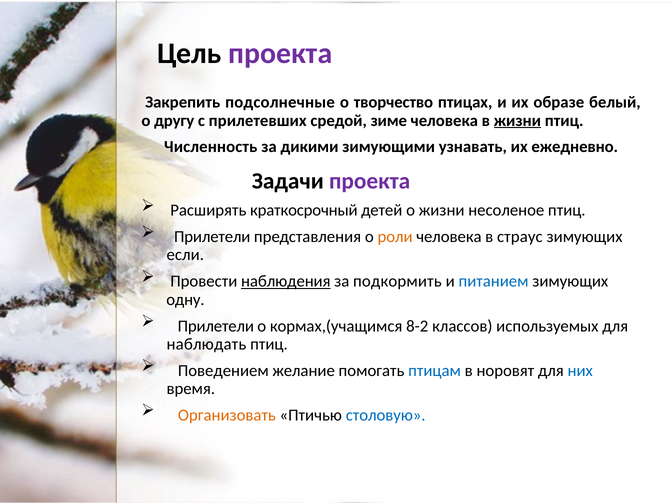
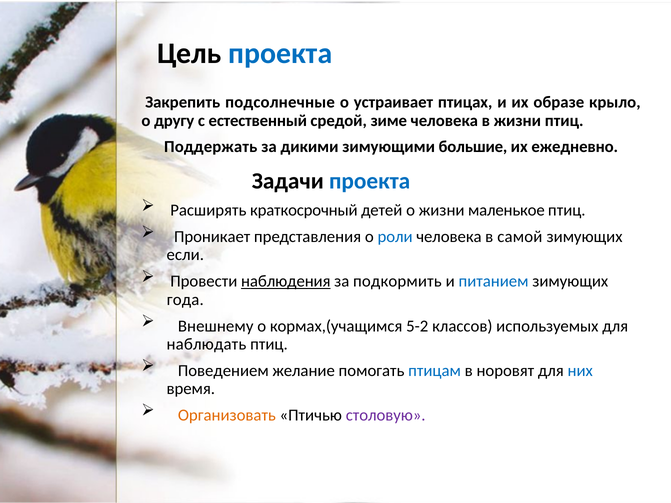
проекта colour: purple -> blue (280, 54)
творчество: творчество -> устраивает (393, 102)
белый: белый -> крыло (615, 102)
прилетевших: прилетевших -> естественный (258, 121)
жизни underline: present -> none (517, 121)
Численность: Численность -> Поддержать (211, 147)
узнавать: узнавать -> большие (473, 147)
проекта colour: purple -> blue (370, 181)
несоленое: несоленое -> маленькое (506, 210)
Прилетели: Прилетели -> Проникает (212, 237)
роли colour: orange -> blue (395, 237)
страус: страус -> самой (520, 237)
одну: одну -> года (185, 300)
Прилетели: Прилетели -> Внешнему (216, 326)
8-2: 8-2 -> 5-2 (417, 326)
столовую colour: blue -> purple (386, 415)
